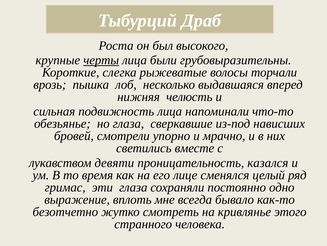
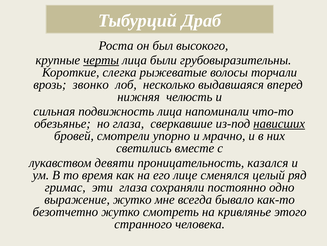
пышка: пышка -> звонко (91, 84)
нависших underline: none -> present (279, 123)
выражение вплоть: вплоть -> жутко (132, 199)
